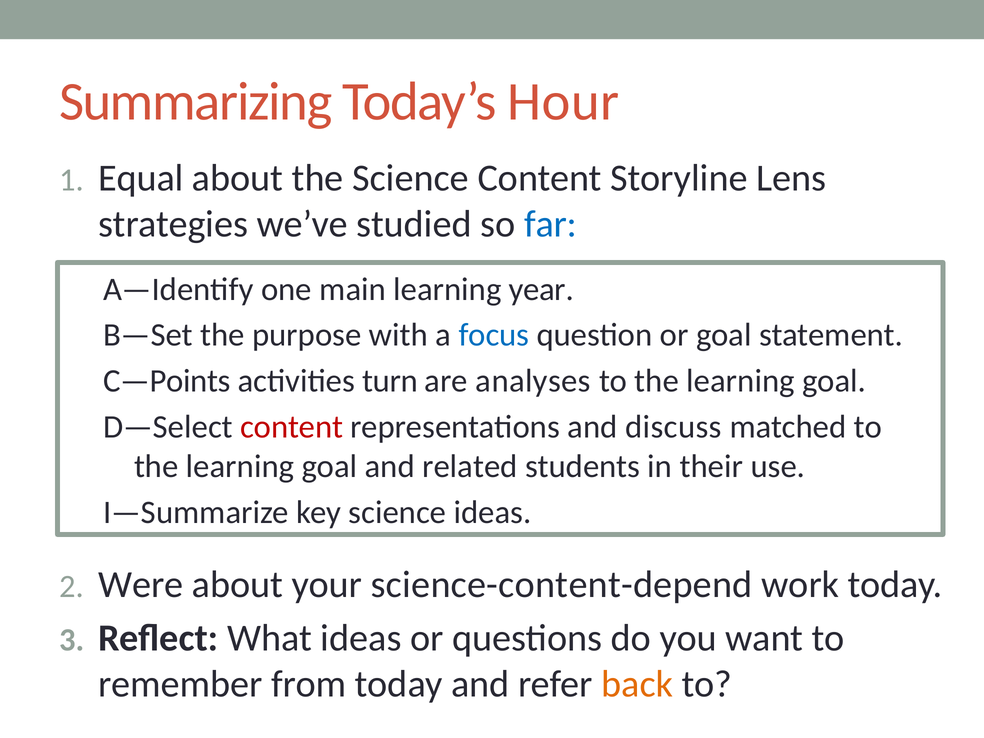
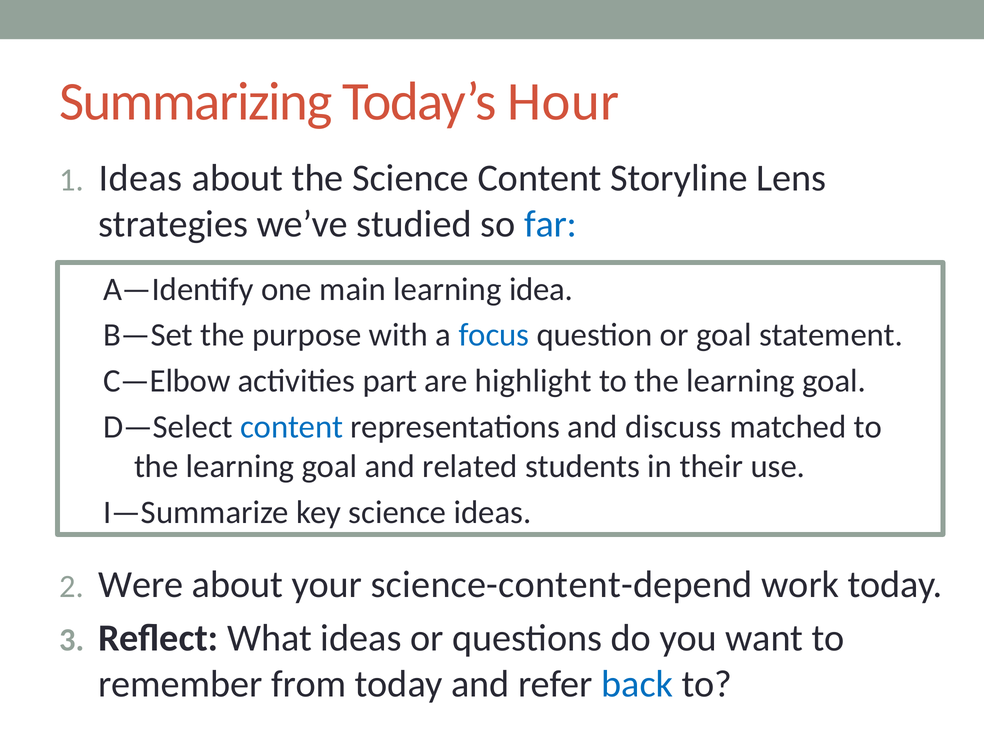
Equal: Equal -> Ideas (141, 178)
year: year -> idea (541, 289)
C—Points: C—Points -> C—Elbow (167, 381)
turn: turn -> part (390, 381)
analyses: analyses -> highlight (533, 381)
content colour: red -> blue (292, 427)
back colour: orange -> blue (637, 684)
